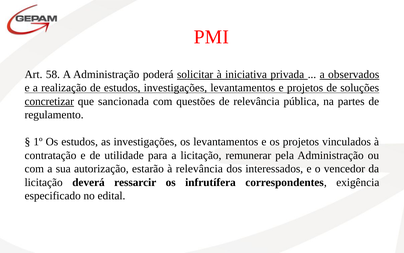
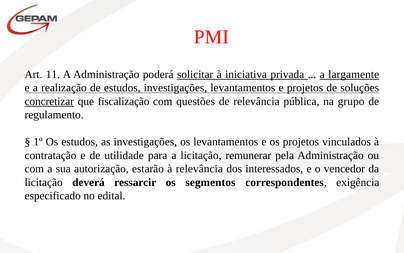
58: 58 -> 11 (53, 74)
observados: observados -> largamente (354, 74)
sancionada: sancionada -> fiscalização (124, 101)
partes: partes -> grupo (351, 101)
infrutífera: infrutífera -> segmentos (210, 182)
